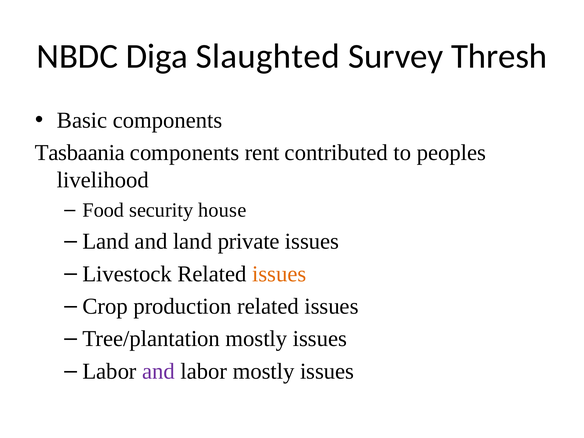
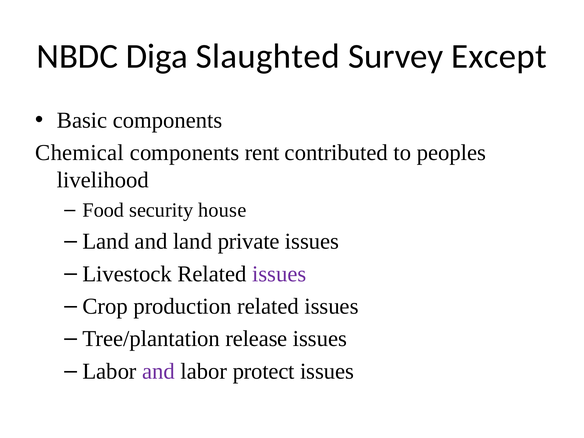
Thresh: Thresh -> Except (499, 56)
Tasbaania: Tasbaania -> Chemical (80, 153)
issues colour: orange -> purple (279, 274)
Tree/plantation mostly: mostly -> release (257, 339)
labor mostly: mostly -> protect (264, 371)
